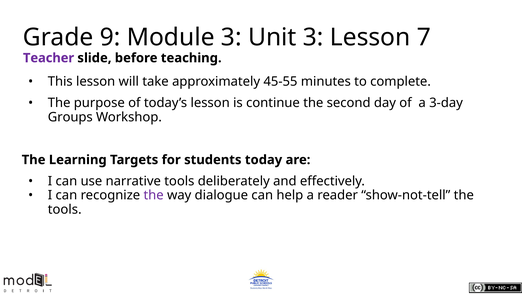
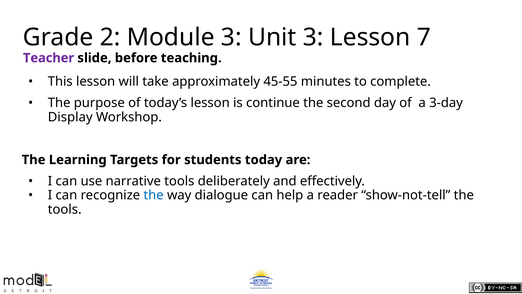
9: 9 -> 2 (110, 37)
Groups: Groups -> Display (70, 117)
the colour: purple -> blue (154, 195)
